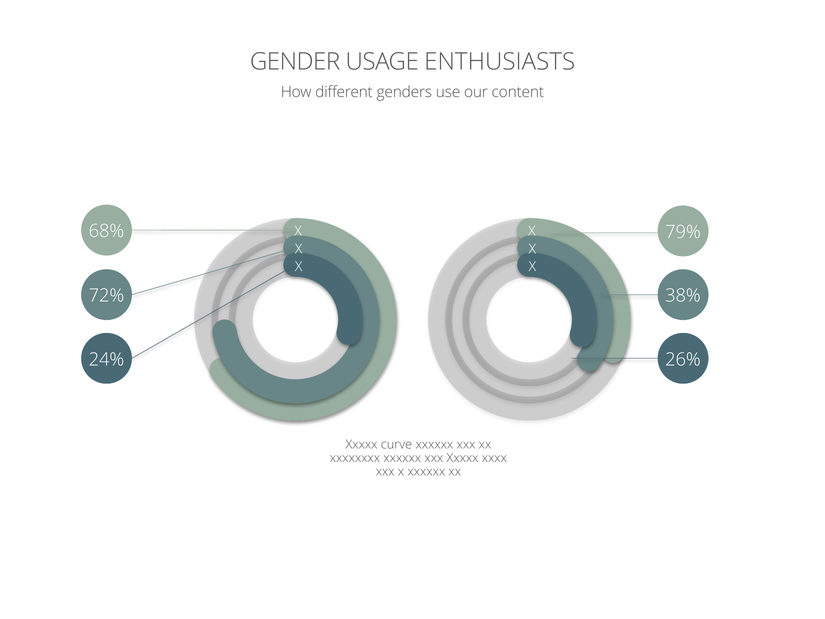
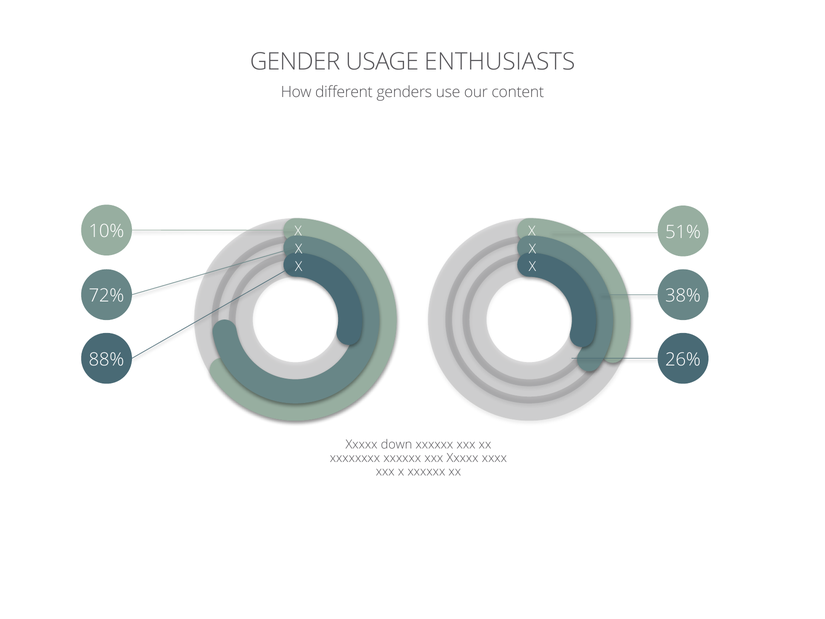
68%: 68% -> 10% (106, 231)
79%: 79% -> 51% (683, 232)
24%: 24% -> 88% (106, 359)
curve: curve -> down (396, 444)
